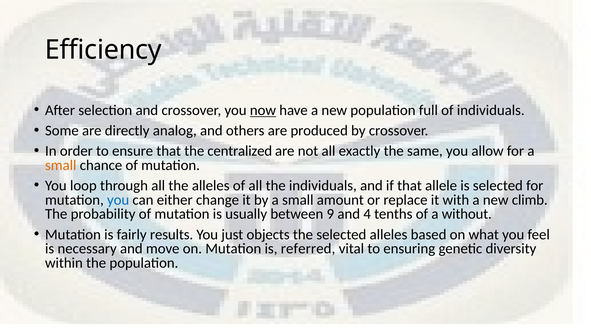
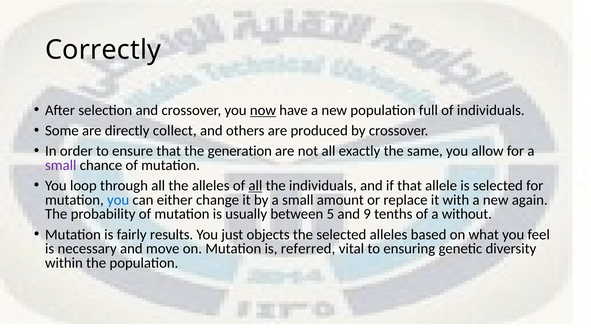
Efficiency: Efficiency -> Correctly (103, 50)
analog: analog -> collect (175, 130)
centralized: centralized -> generation (240, 151)
small colour: orange -> purple (61, 165)
all underline: none -> present (255, 185)
climb: climb -> again (530, 200)
9: 9 -> 5 (330, 214)
4: 4 -> 9 (367, 214)
